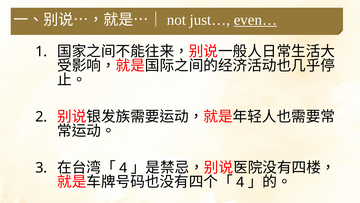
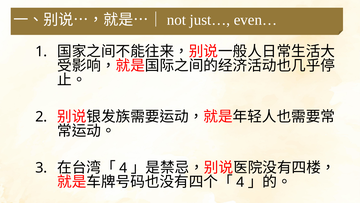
even… underline: present -> none (255, 20)
